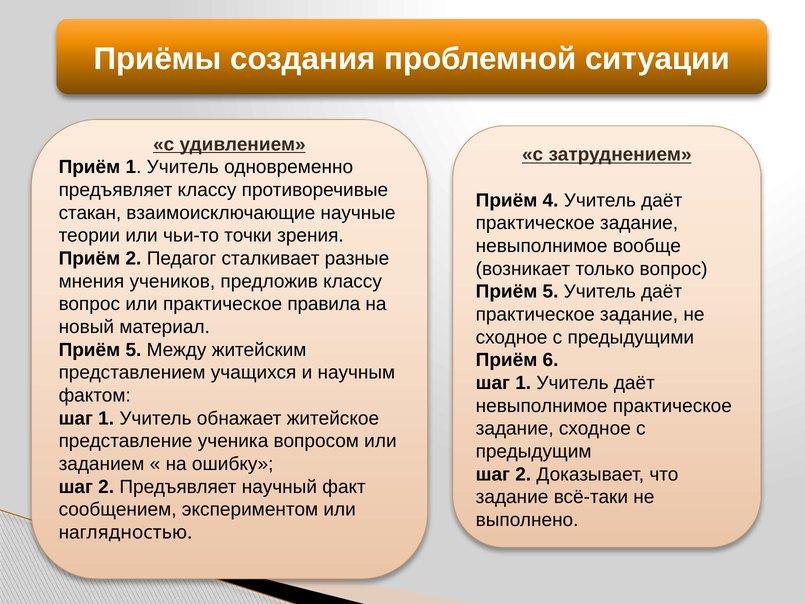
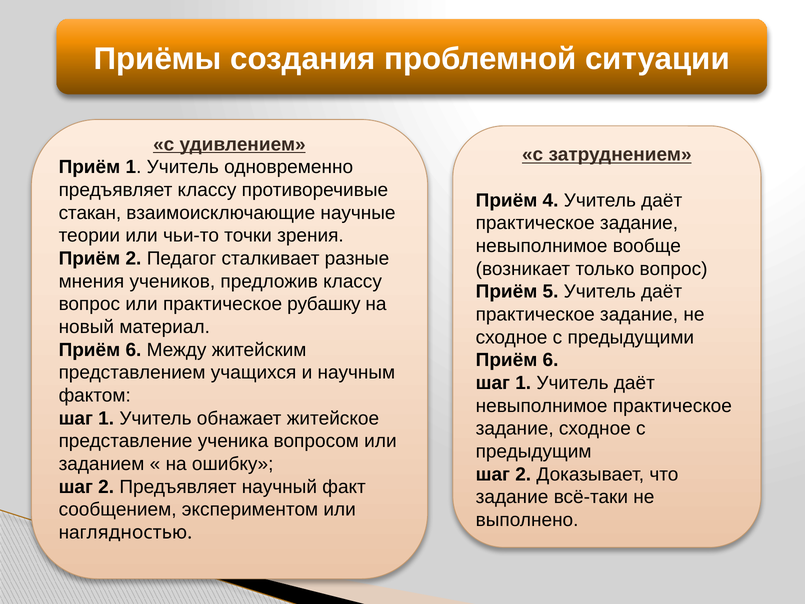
правила: правила -> рубашку (324, 304)
5: 5 -> 6 (133, 350)
